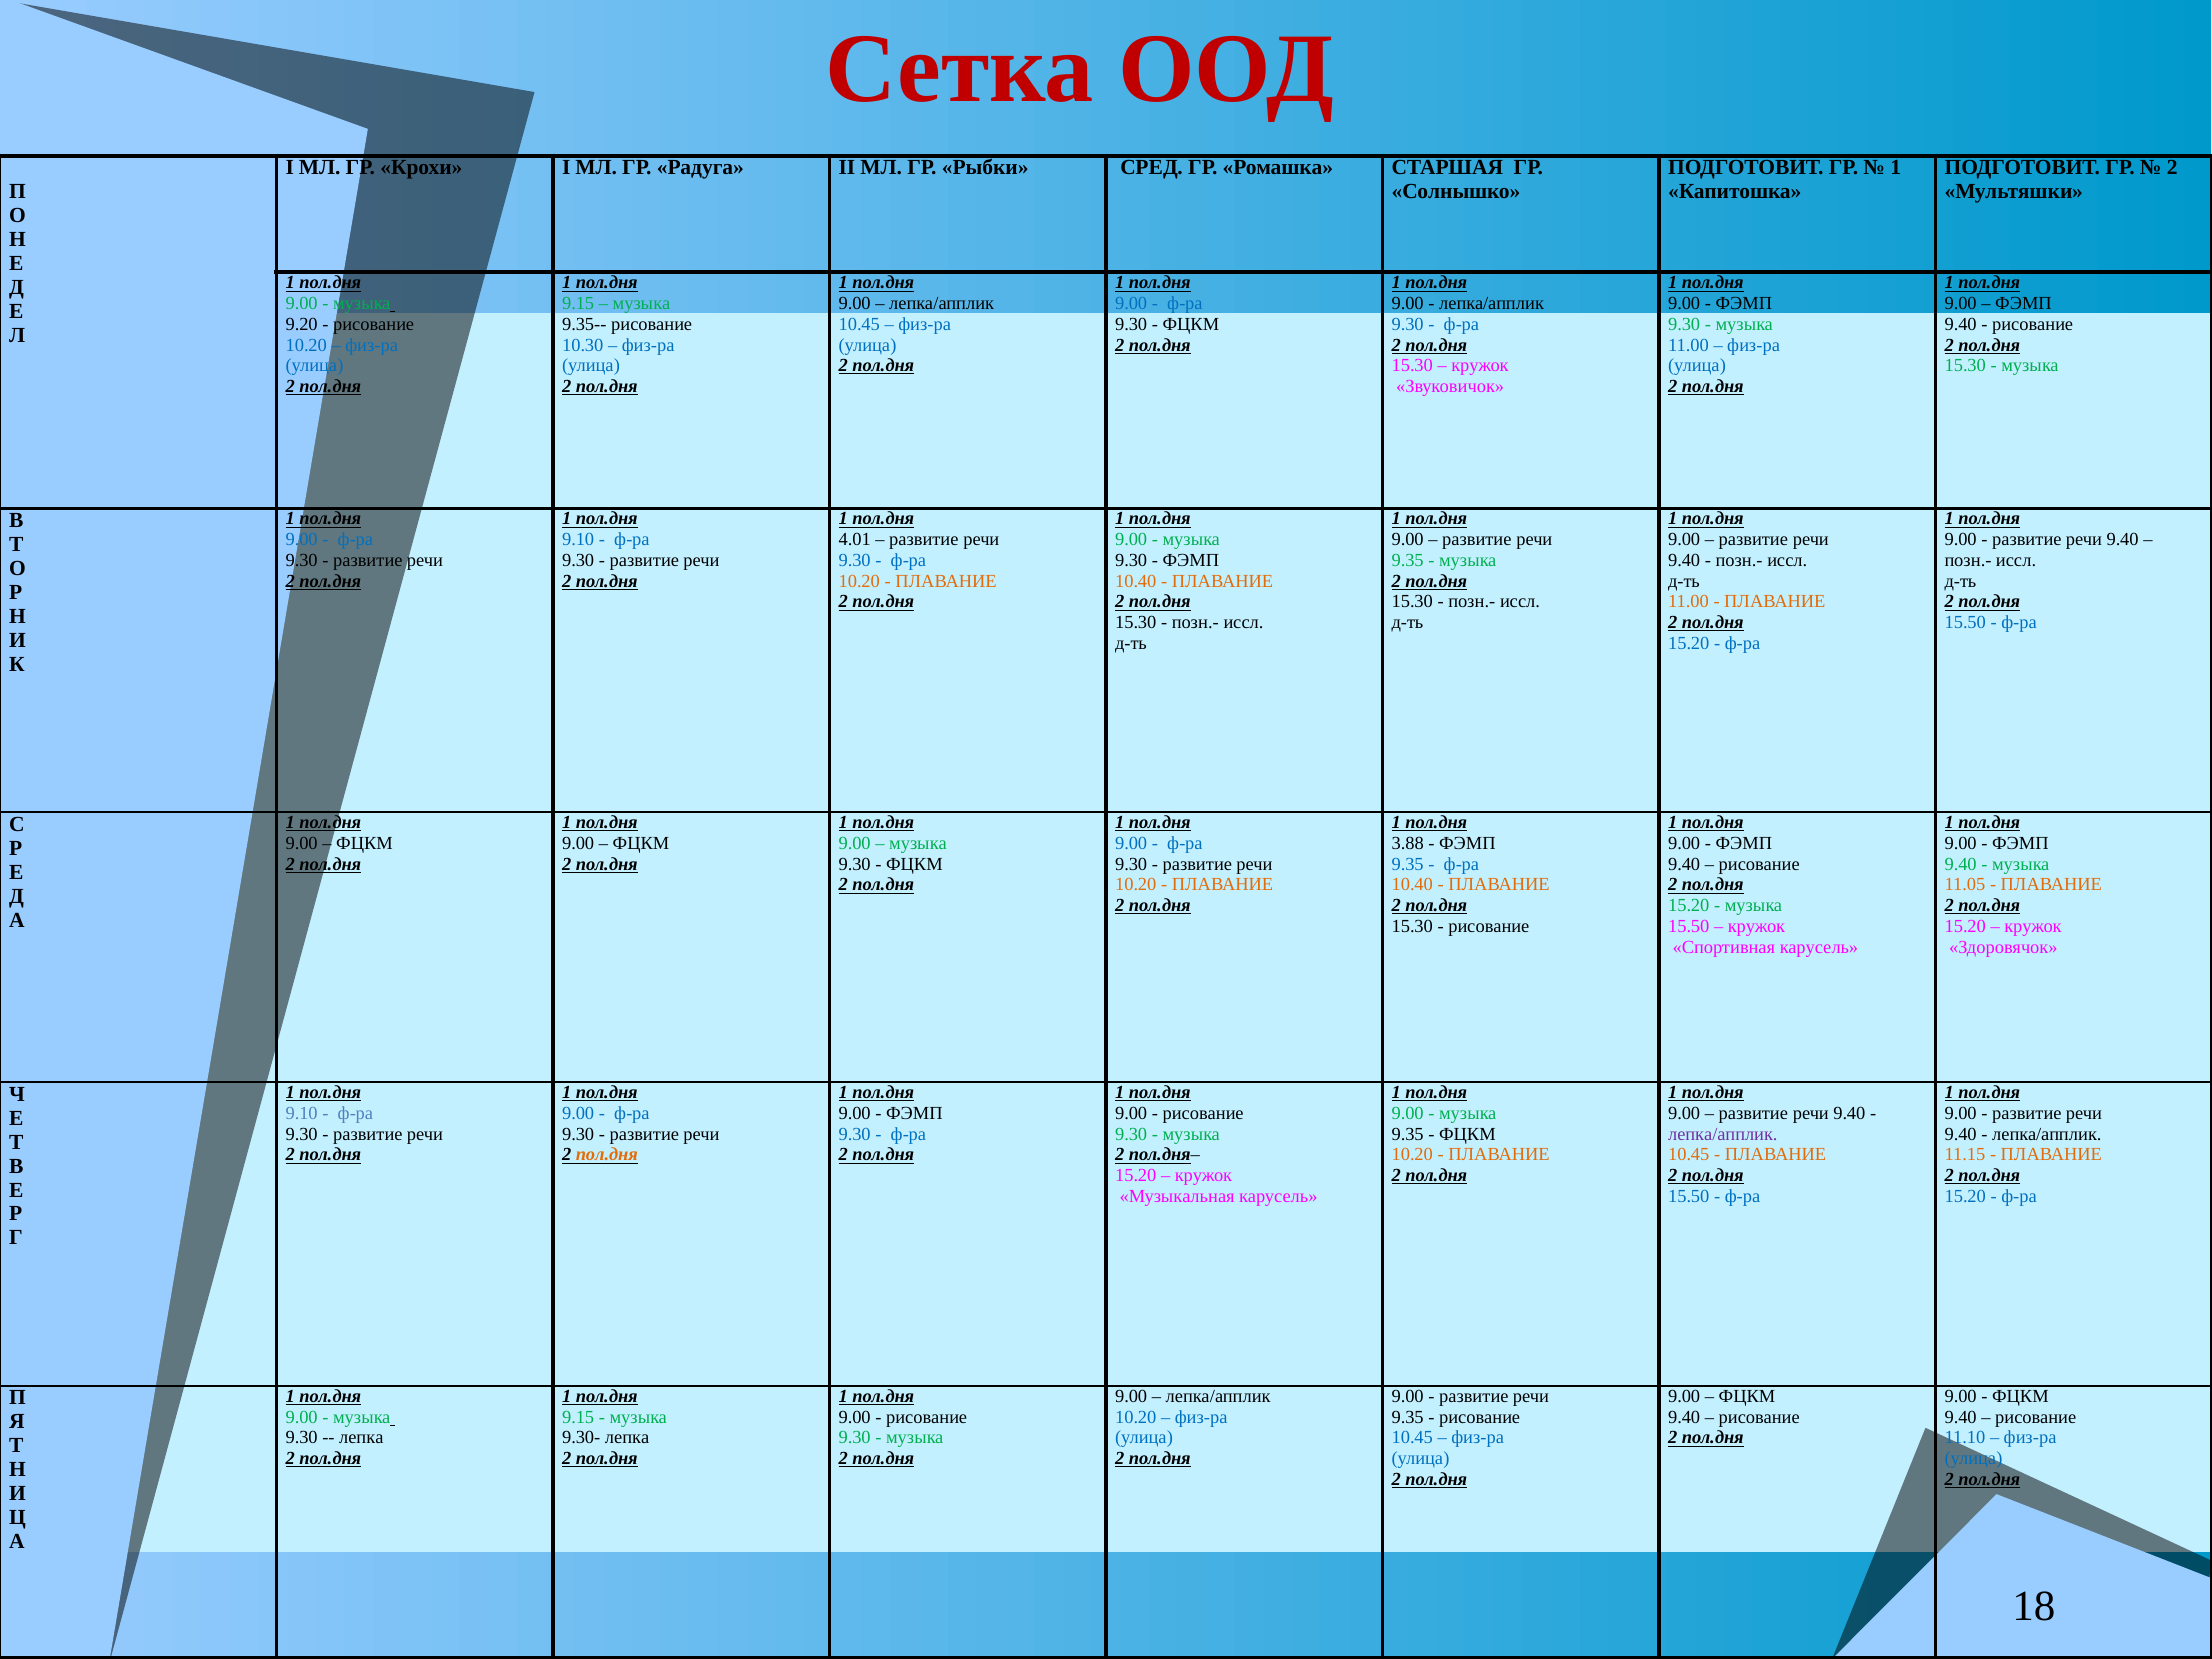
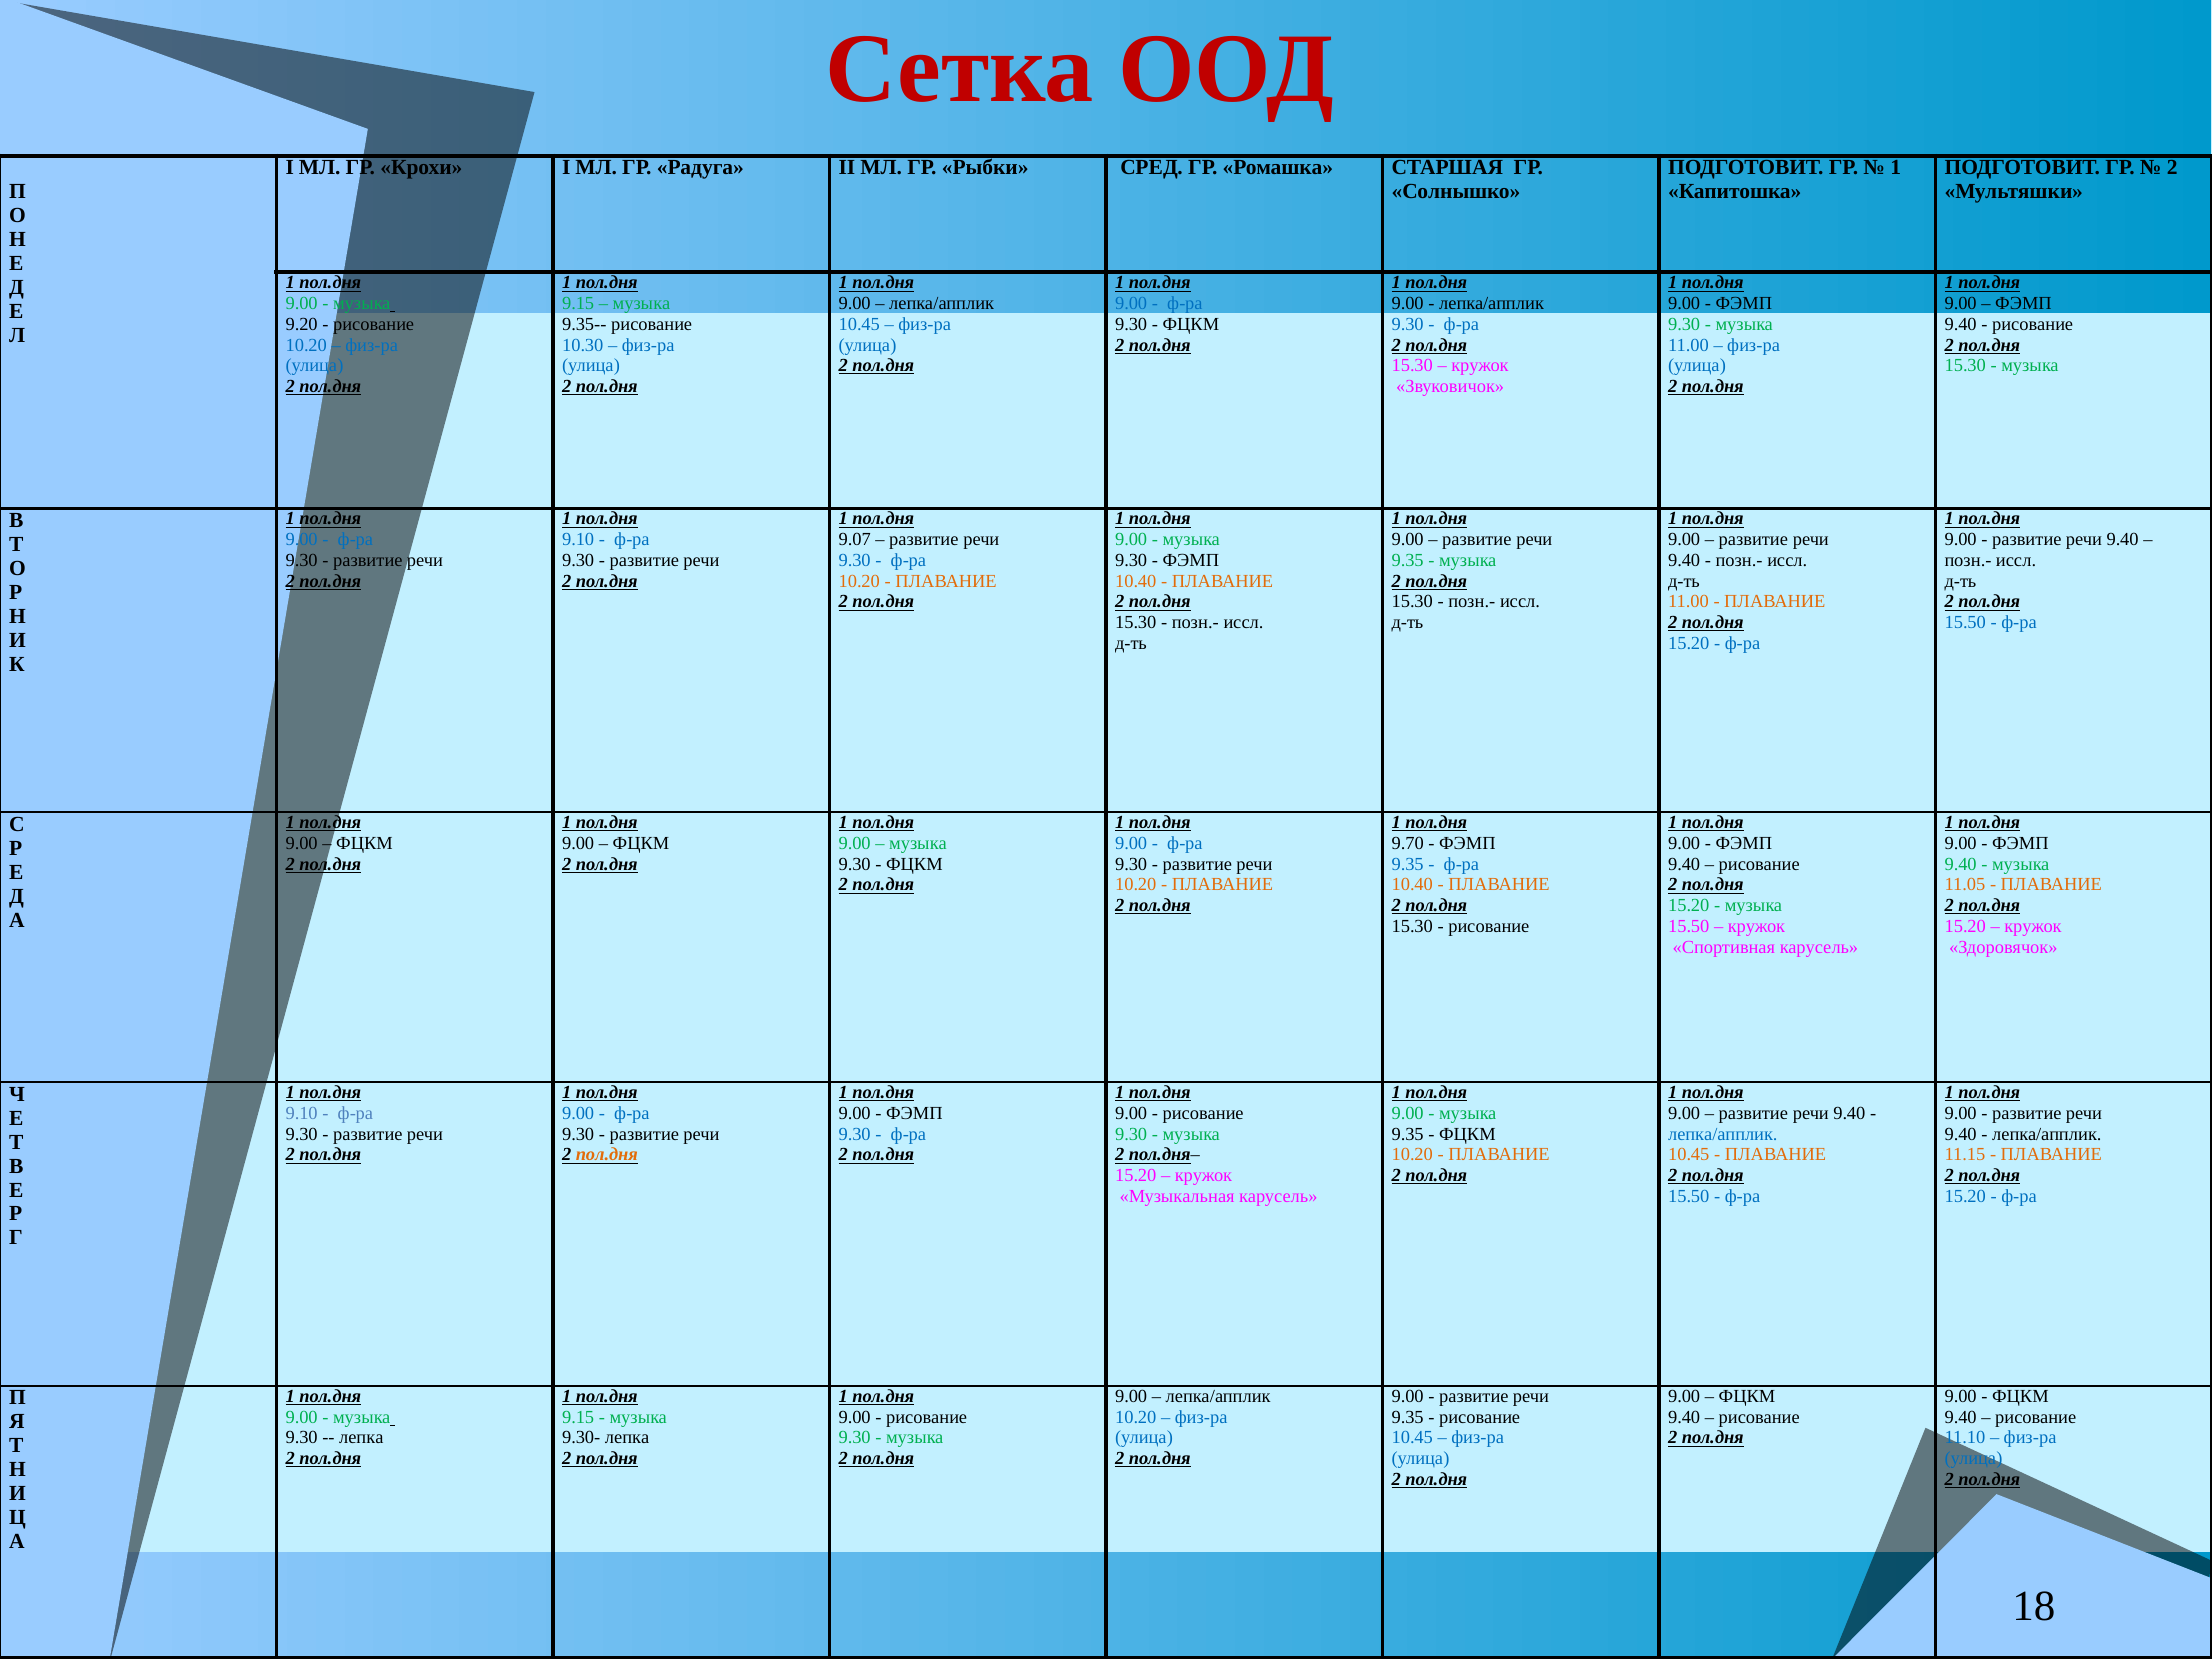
4.01: 4.01 -> 9.07 (855, 540)
3.88: 3.88 -> 9.70 (1408, 843)
лепка/апплик colour: purple -> blue (1723, 1134)
